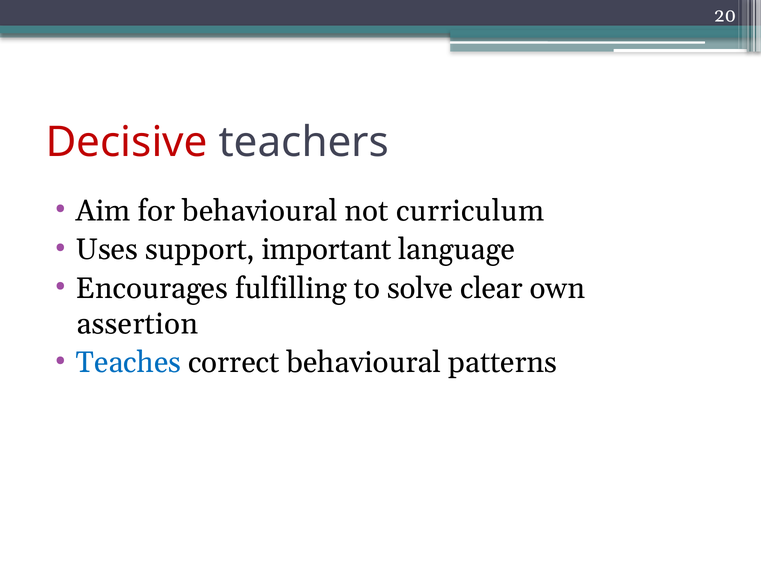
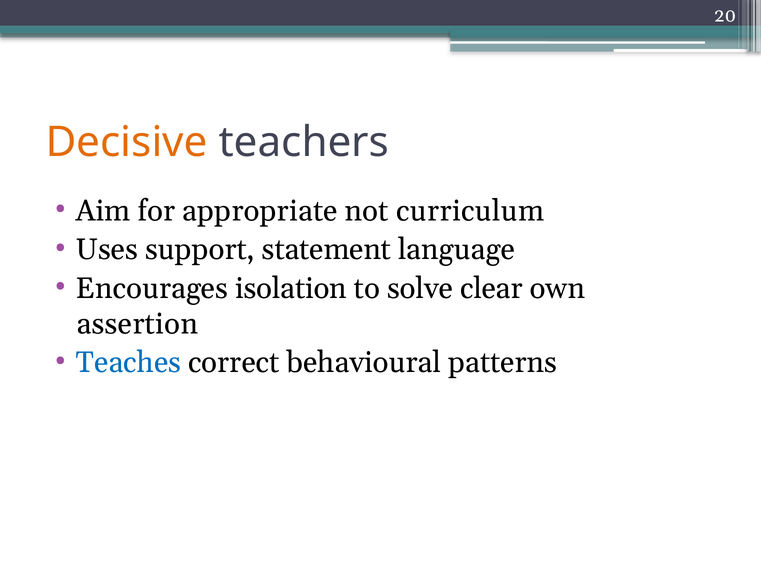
Decisive colour: red -> orange (127, 142)
for behavioural: behavioural -> appropriate (260, 211)
important: important -> statement (327, 249)
fulfilling: fulfilling -> isolation (291, 288)
